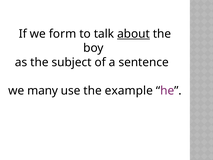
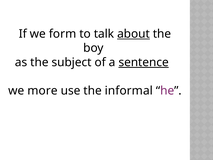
sentence underline: none -> present (144, 62)
many: many -> more (42, 91)
example: example -> informal (129, 91)
